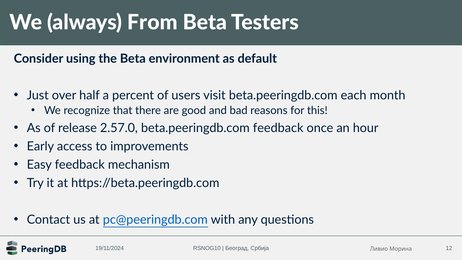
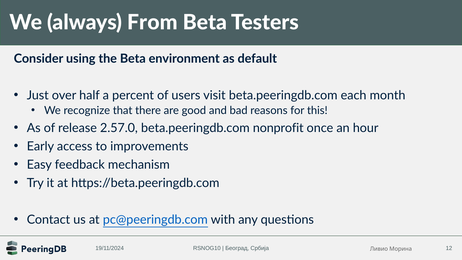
beta.peeringdb.com feedback: feedback -> nonprofit (278, 128)
